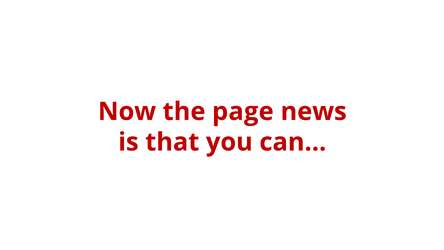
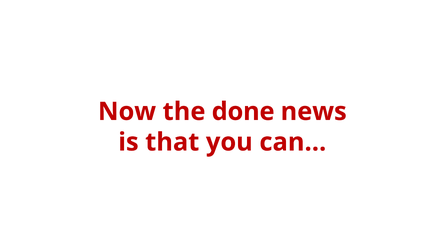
page: page -> done (243, 111)
